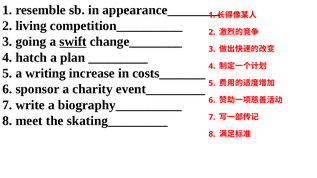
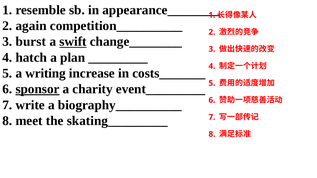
living: living -> again (31, 26)
going: going -> burst (31, 42)
sponsor underline: none -> present (37, 89)
